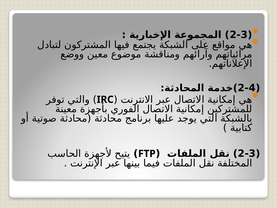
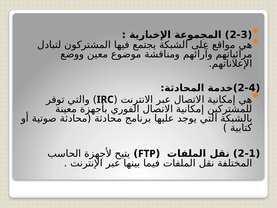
2-3: 2-3 -> 2-1 (247, 153)
